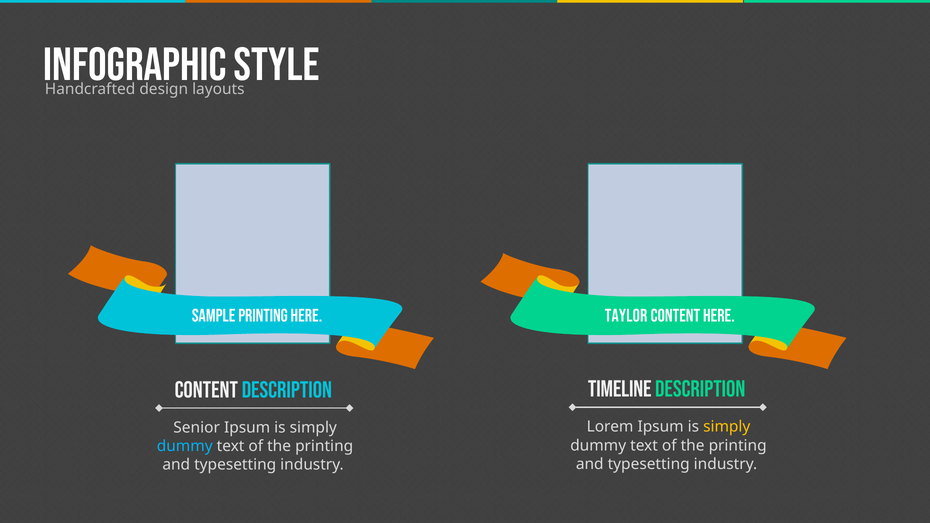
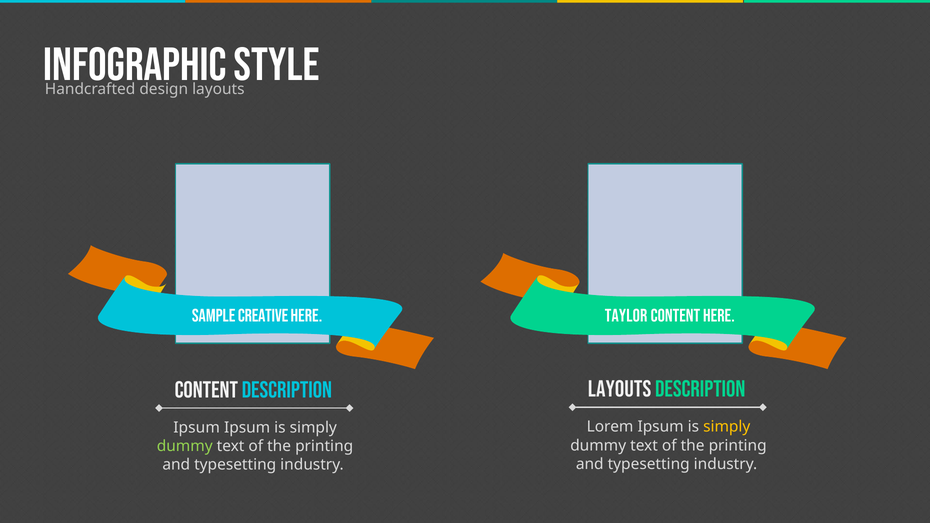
SAMPLE PRINTING: PRINTING -> CREATIVE (263, 316)
TIMELINE: TIMELINE -> LAYOUTS (620, 389)
Senior: Senior -> Ipsum (197, 428)
dummy colour: light blue -> light green (185, 446)
